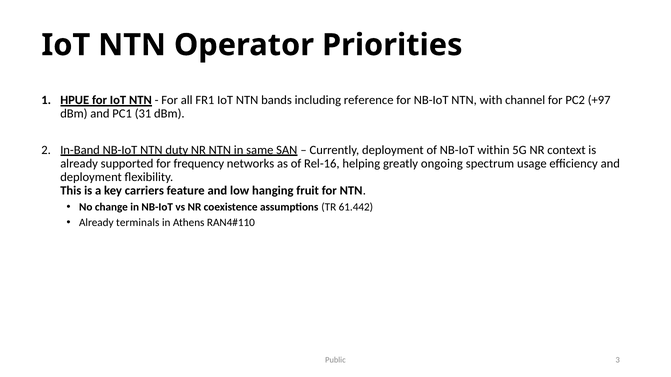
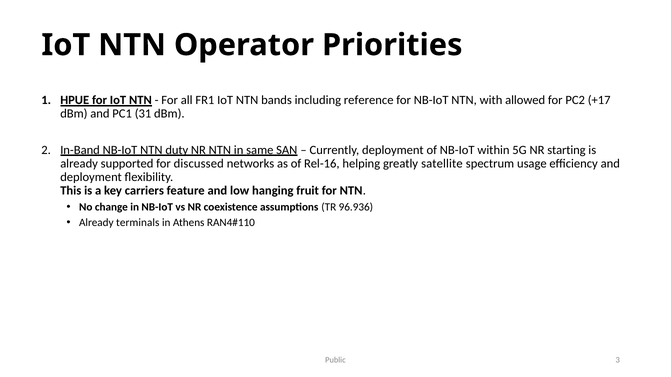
channel: channel -> allowed (525, 100)
+97: +97 -> +17 (599, 100)
context: context -> starting (566, 150)
frequency: frequency -> discussed (199, 164)
ongoing: ongoing -> satellite (442, 164)
61.442: 61.442 -> 96.936 (356, 207)
